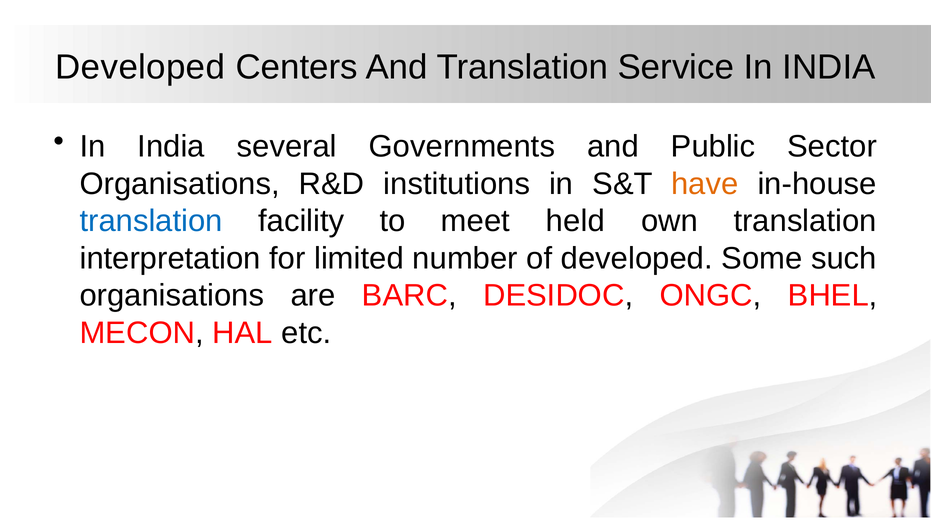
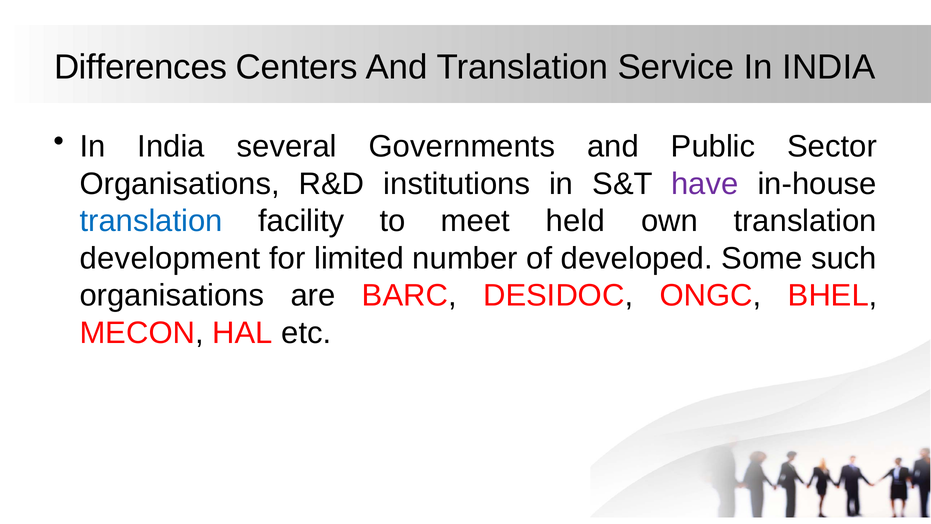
Developed: Developed -> Differences (141, 67)
have colour: orange -> purple (705, 184)
interpretation: interpretation -> development (170, 258)
